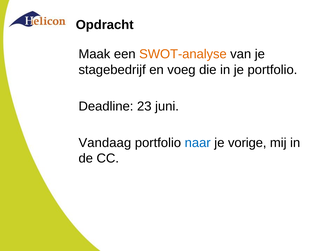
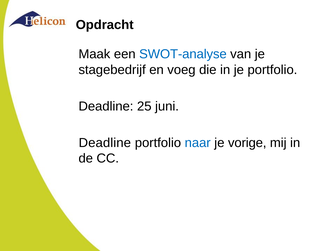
SWOT-analyse colour: orange -> blue (183, 54)
23: 23 -> 25 (144, 106)
Vandaag: Vandaag -> Deadline (105, 143)
